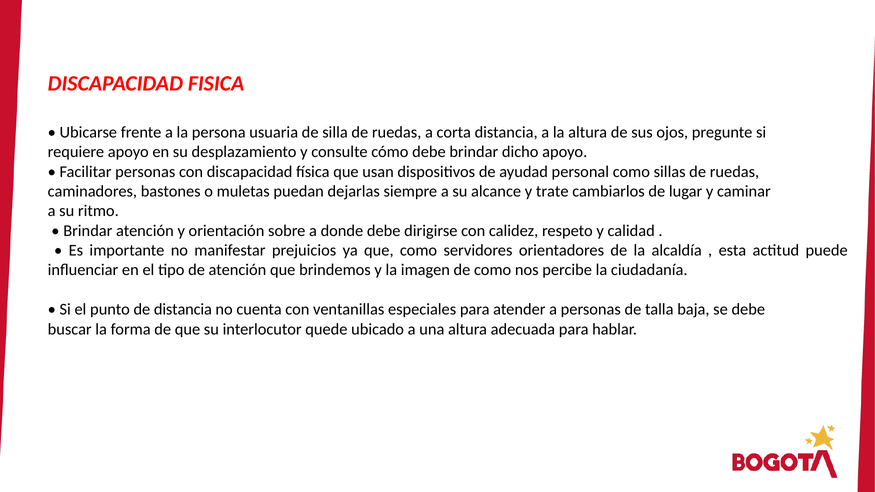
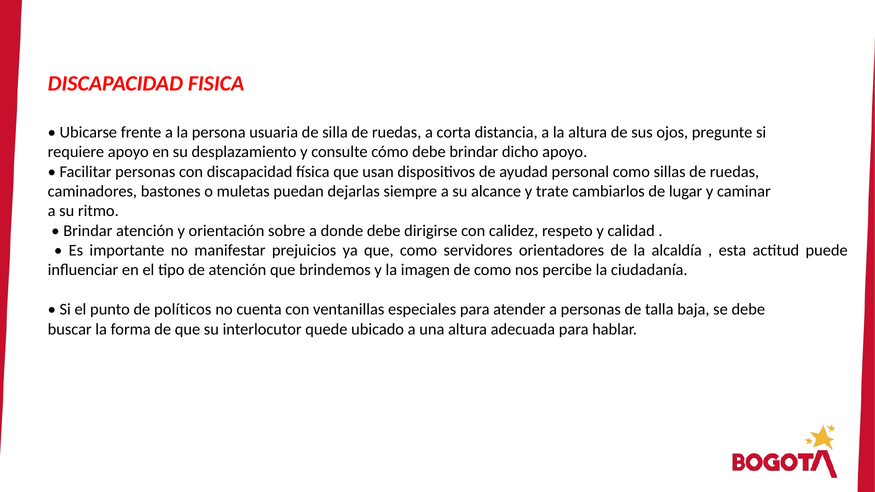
de distancia: distancia -> políticos (183, 310)
